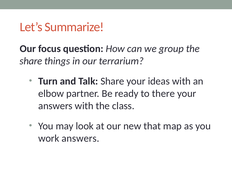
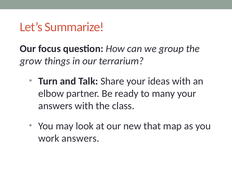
share: share -> grow (31, 61)
there: there -> many (163, 94)
